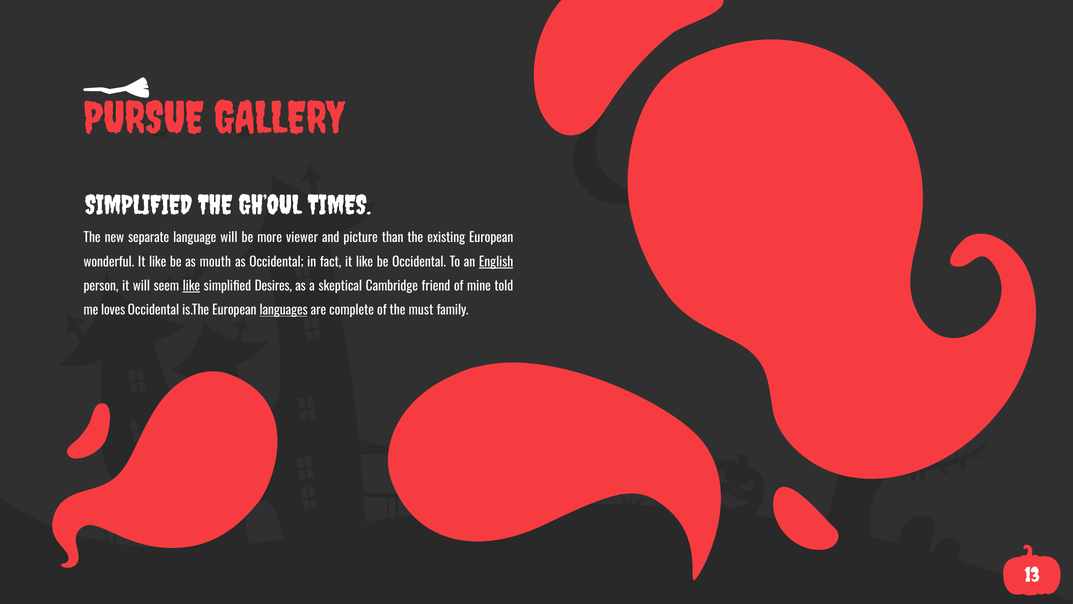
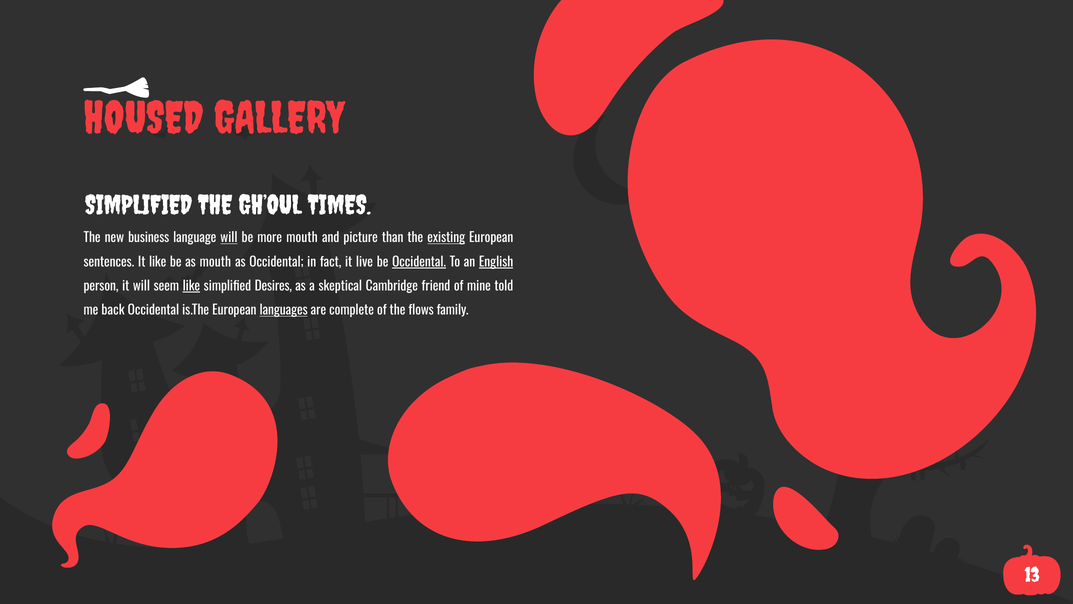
PURSUE: PURSUE -> HOUSED (144, 118)
separate: separate -> business (149, 238)
will underline: none -> present (229, 238)
more viewer: viewer -> mouth (302, 238)
existing underline: none -> present (446, 238)
wonderful: wonderful -> sentences (109, 262)
fact it like: like -> live (364, 262)
Occidental underline: none -> present (419, 262)
loves: loves -> back (113, 310)
must: must -> flows (421, 310)
